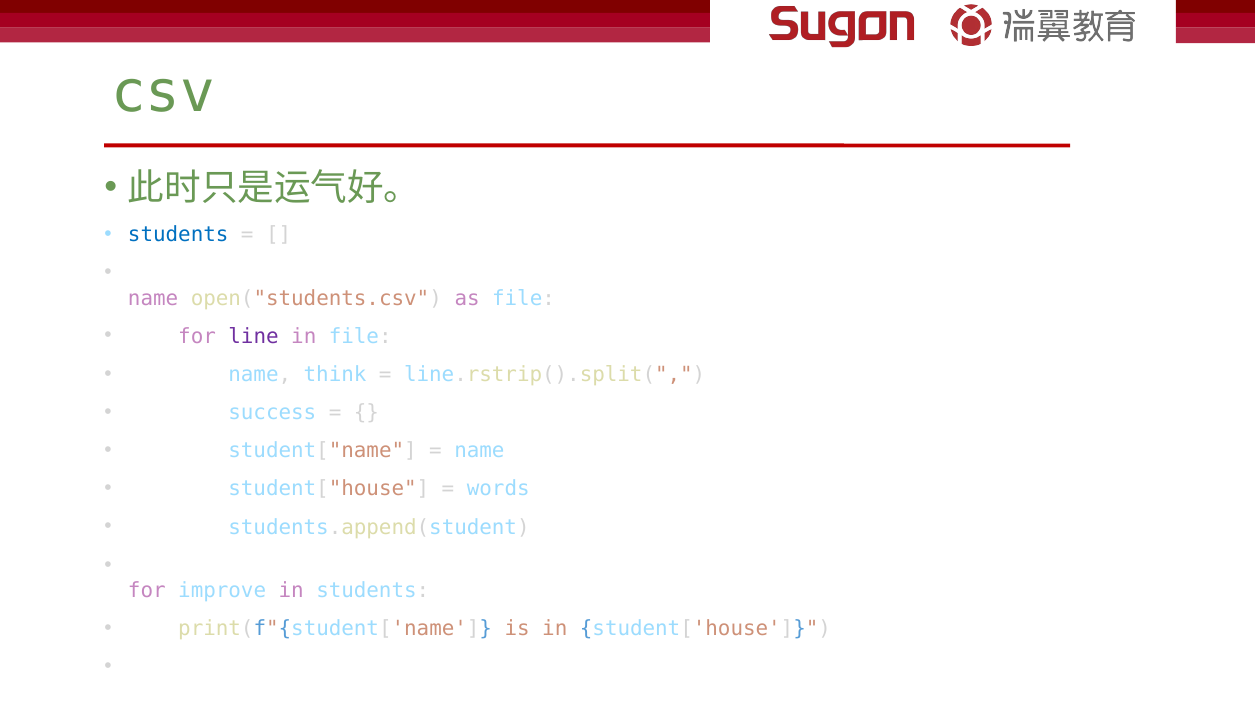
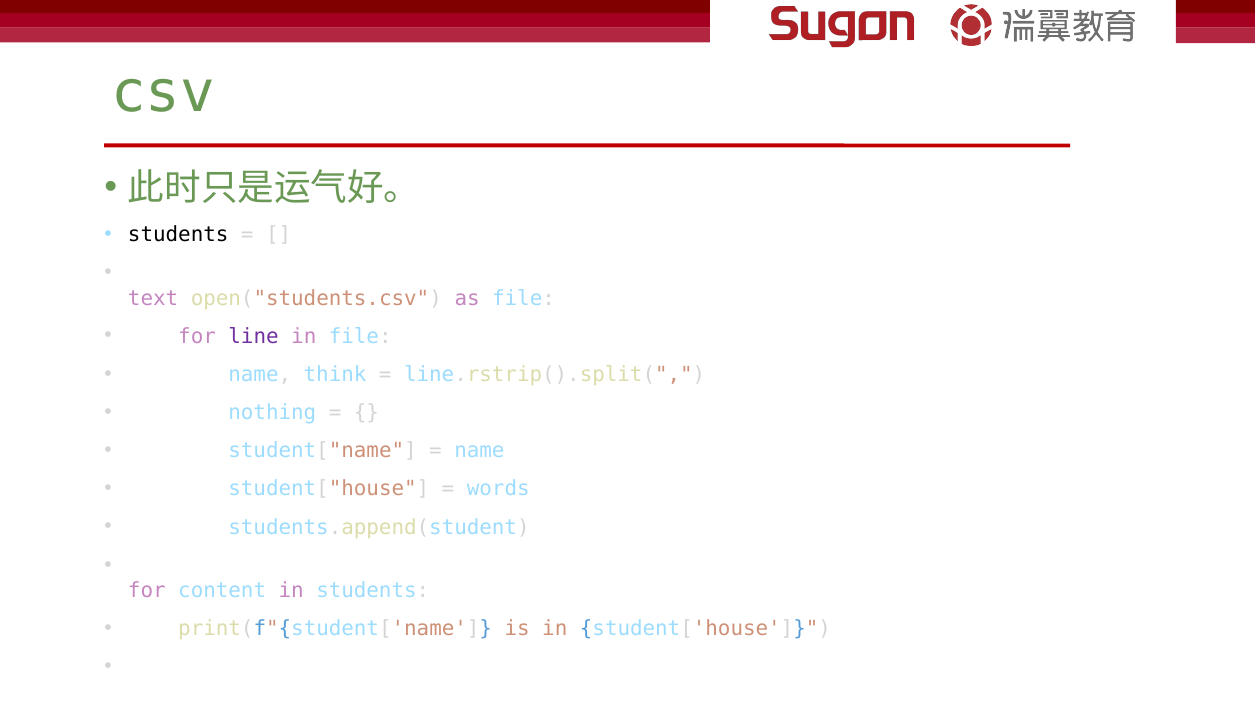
students colour: blue -> black (178, 235)
name: name -> text (153, 298)
success: success -> nothing (272, 413)
improve: improve -> content (222, 590)
